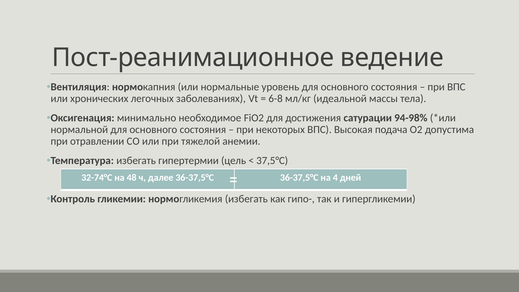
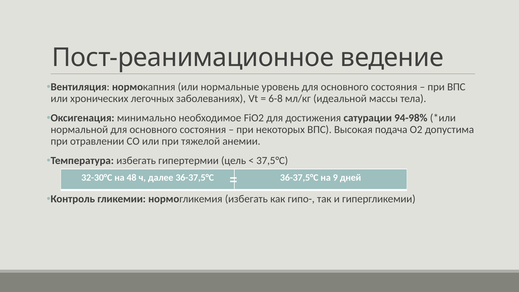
32-74°С: 32-74°С -> 32-30°С (97, 177)
4: 4 -> 9 (335, 177)
